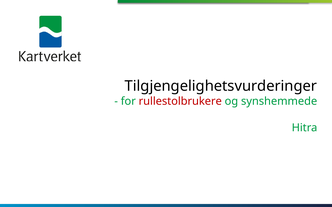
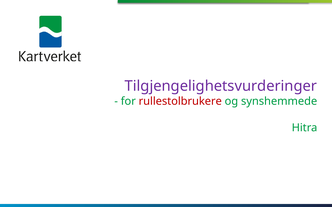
Tilgjengelighetsvurderinger colour: black -> purple (221, 86)
